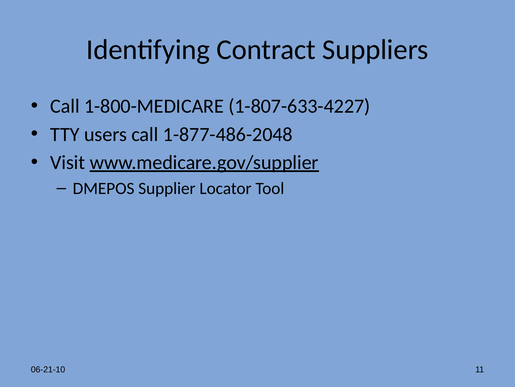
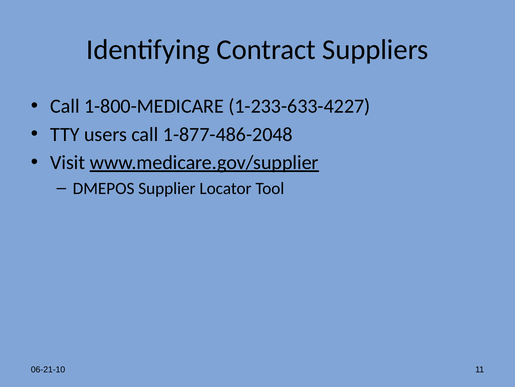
1-807-633-4227: 1-807-633-4227 -> 1-233-633-4227 (299, 106)
